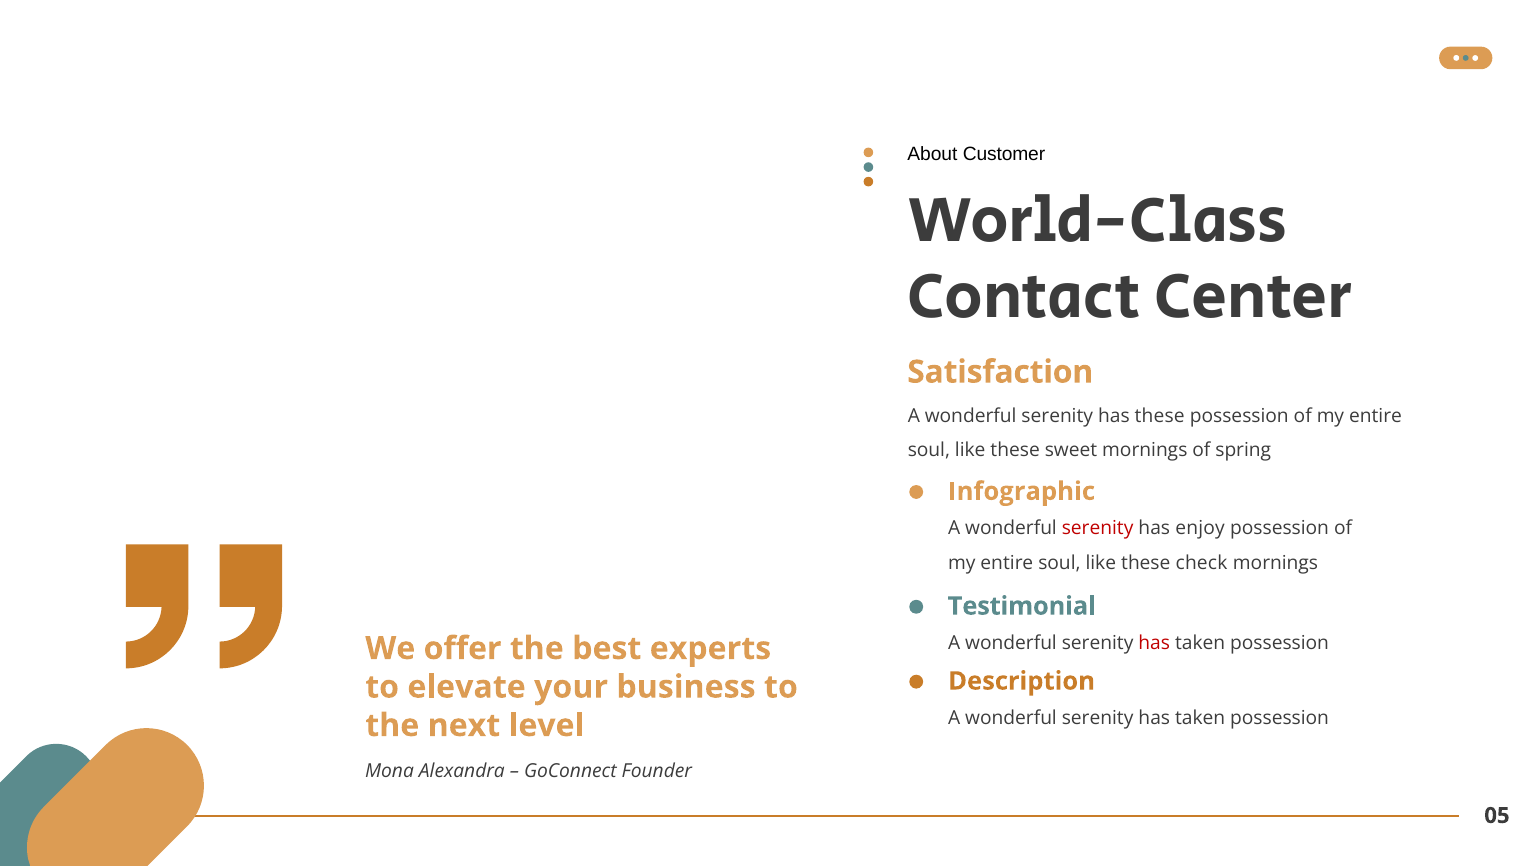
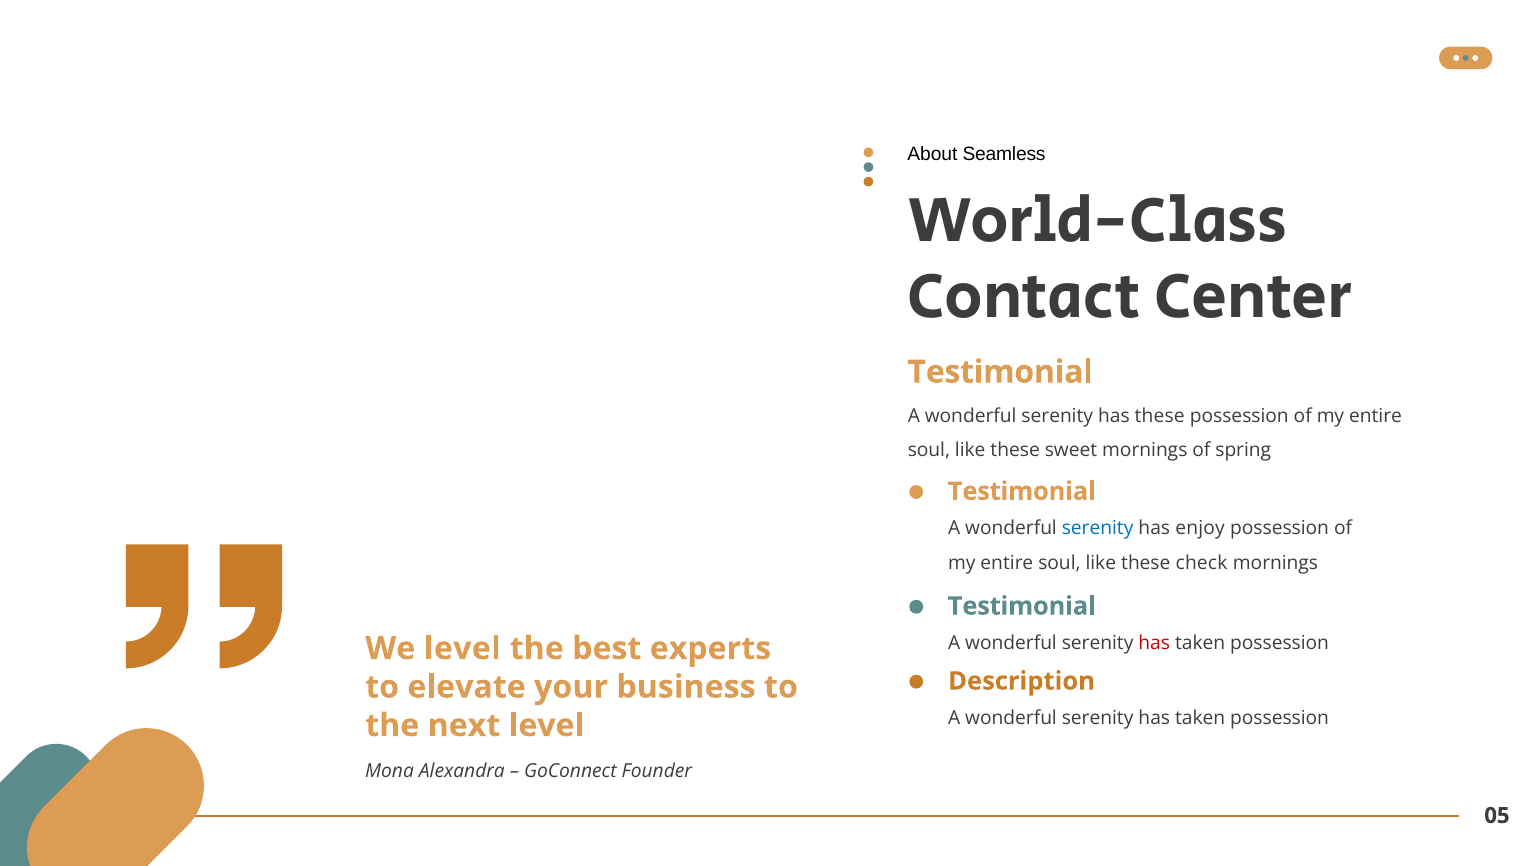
Customer: Customer -> Seamless (1004, 154)
Satisfaction: Satisfaction -> Testimonial (1000, 372)
Infographic: Infographic -> Testimonial (1022, 491)
serenity colour: red -> blue (1098, 528)
We offer: offer -> level (462, 648)
